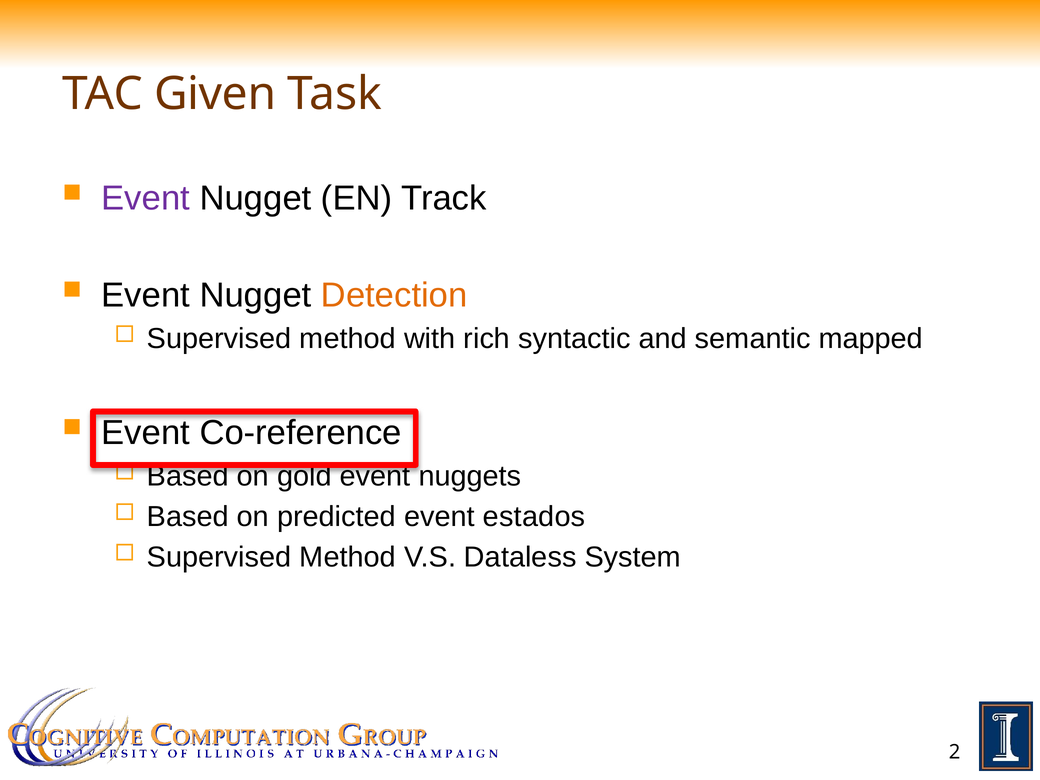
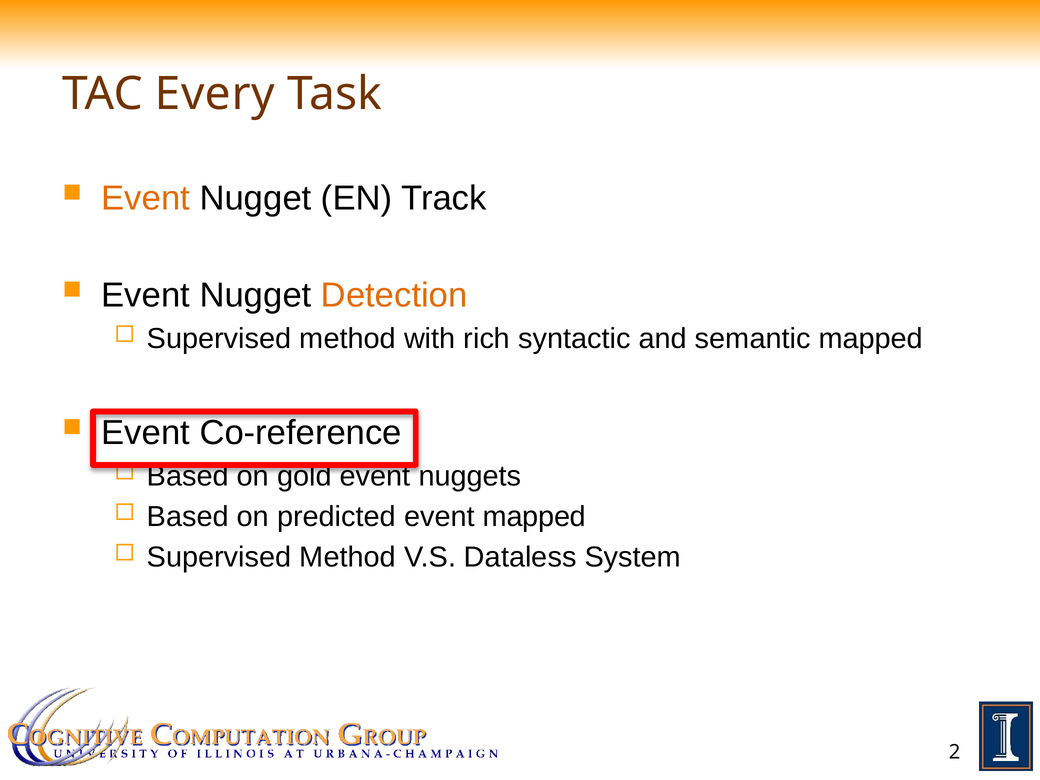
Given: Given -> Every (215, 94)
Event colour: purple -> orange (146, 198)
event estados: estados -> mapped (534, 517)
